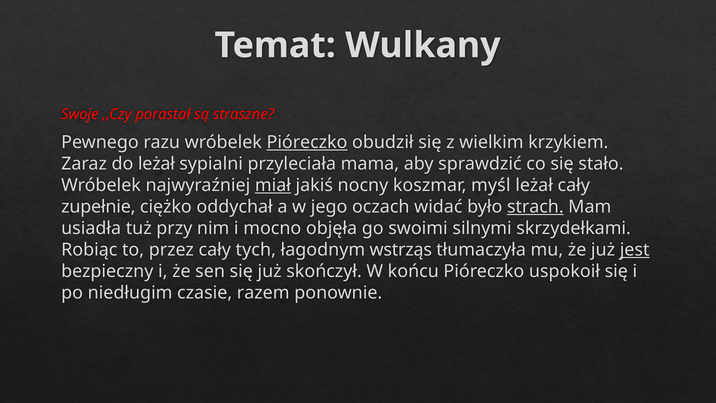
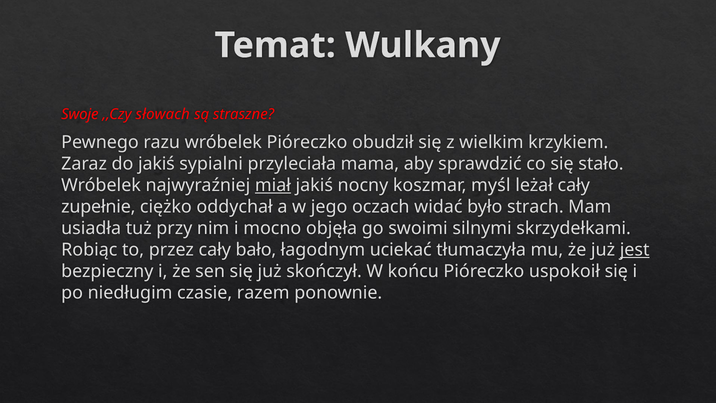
porastał: porastał -> słowach (163, 114)
Pióreczko underline: present -> none (307, 142)
do leżał: leżał -> jakiś (156, 164)
strach underline: present -> none (535, 207)
tych: tych -> bało (256, 250)
wstrząs: wstrząs -> uciekać (401, 250)
